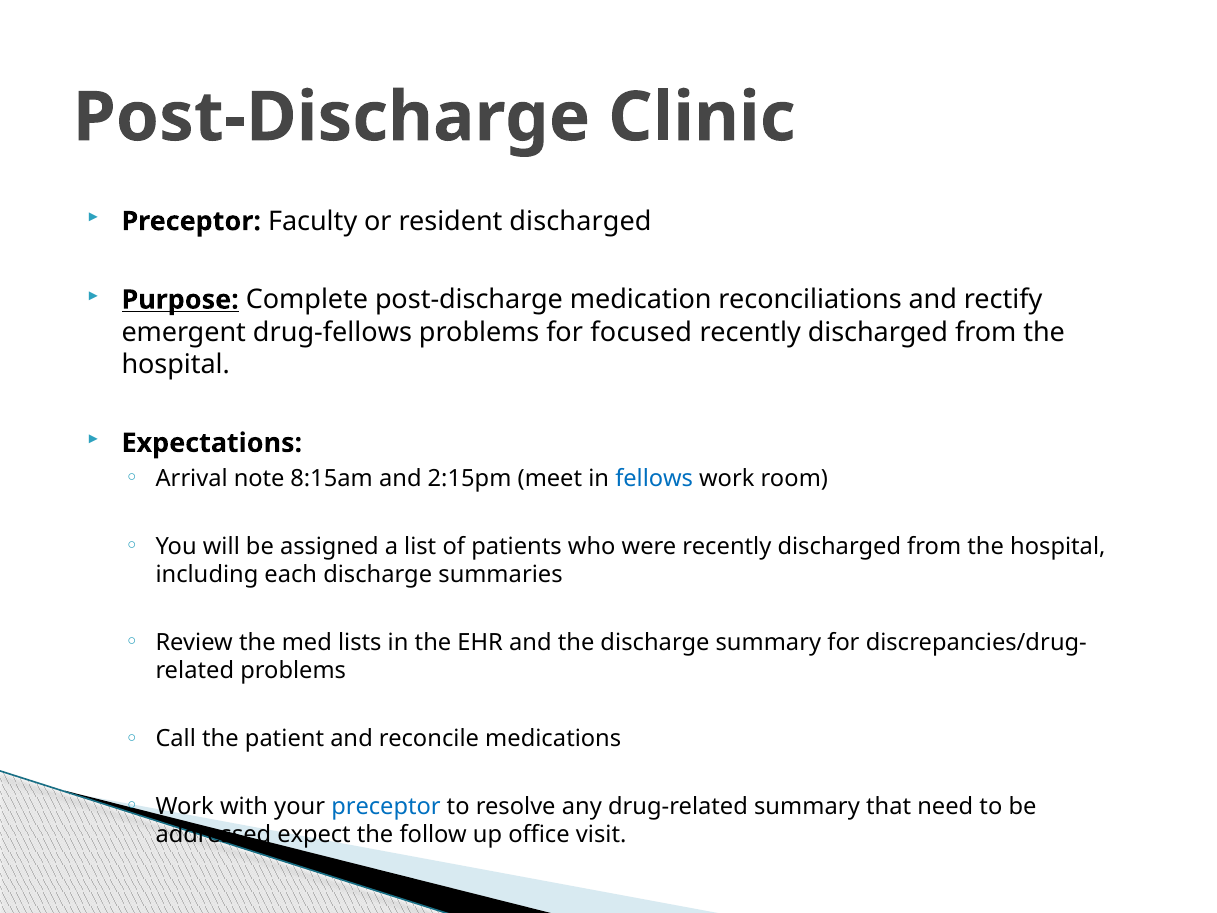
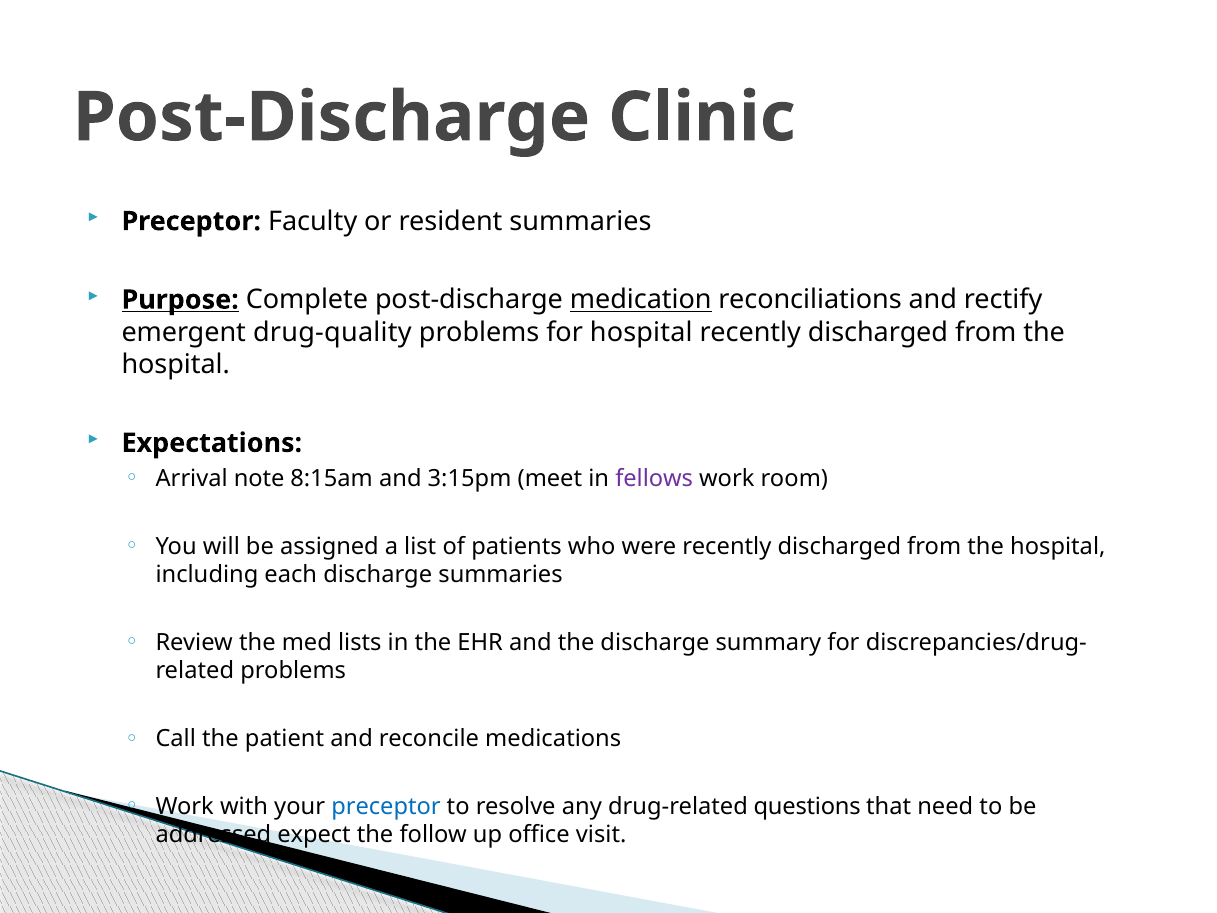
resident discharged: discharged -> summaries (581, 221)
medication underline: none -> present (641, 300)
drug-fellows: drug-fellows -> drug-quality (332, 332)
for focused: focused -> hospital (641, 332)
2:15pm: 2:15pm -> 3:15pm (470, 479)
fellows colour: blue -> purple (654, 479)
drug-related summary: summary -> questions (807, 806)
